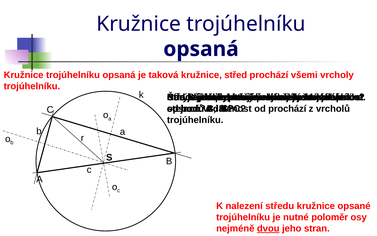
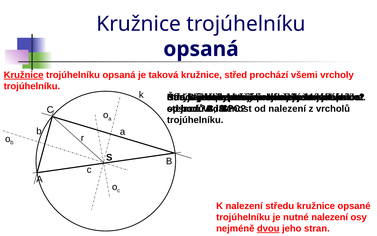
Kružnice underline: none -> present (24, 75)
od prochází: prochází -> nalezení (287, 109)
nutné poloměr: poloměr -> nalezení (330, 217)
